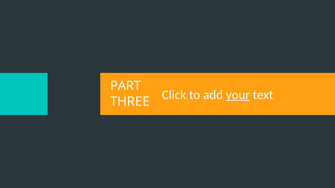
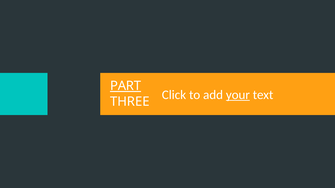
PART underline: none -> present (126, 86)
